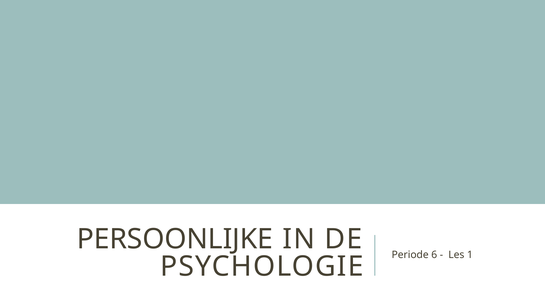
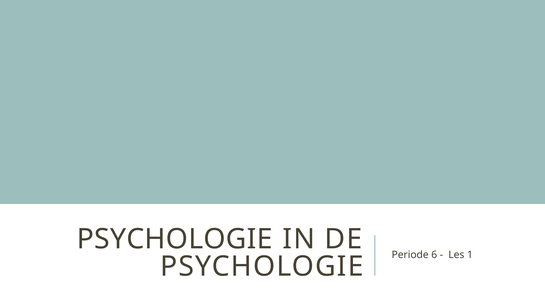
PERSOONLIJKE: PERSOONLIJKE -> PSYCHOLOGIE (175, 240)
